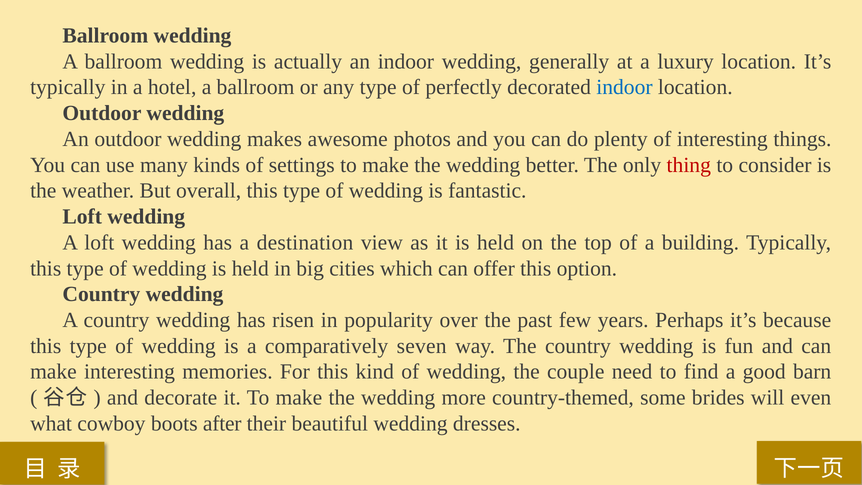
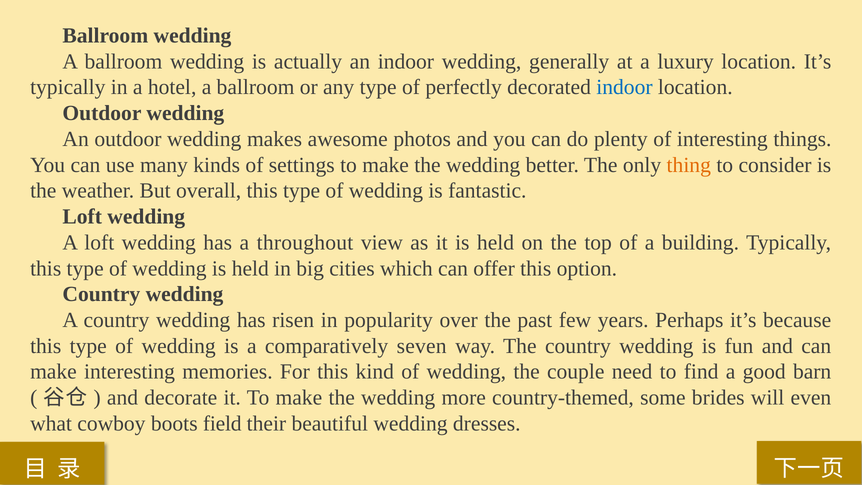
thing colour: red -> orange (689, 165)
destination: destination -> throughout (305, 242)
after: after -> field (222, 423)
